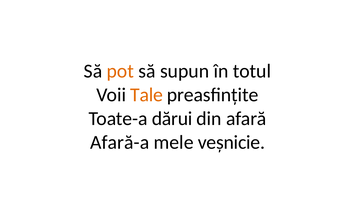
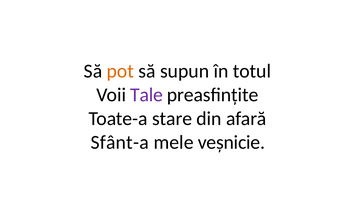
Tale colour: orange -> purple (147, 95)
dărui: dărui -> stare (172, 118)
Afară-a: Afară-a -> Sfânt-a (120, 142)
